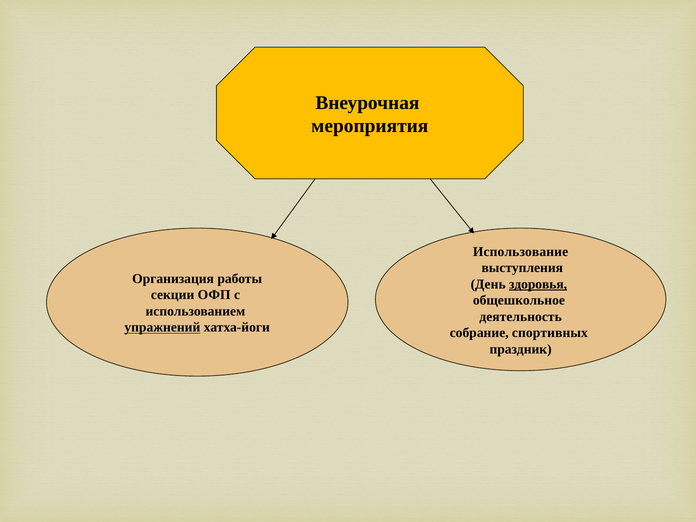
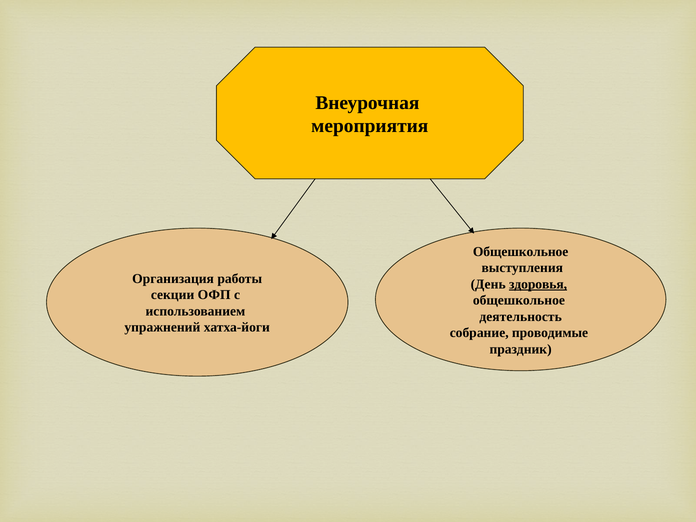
Использование: Использование -> Общешкольное (521, 252)
упражнений underline: present -> none (162, 327)
спортивных: спортивных -> проводимые (550, 333)
